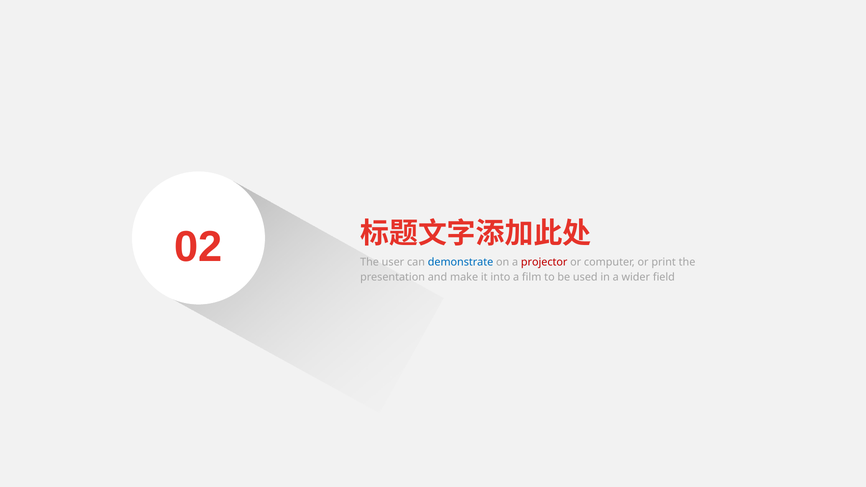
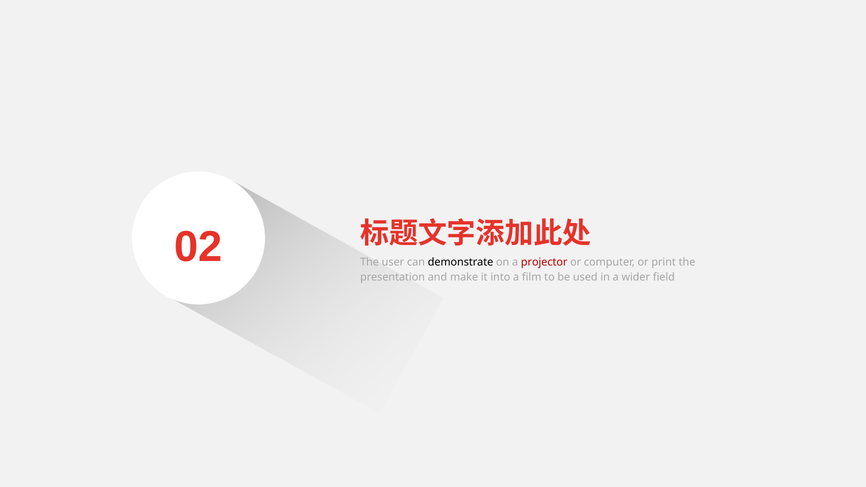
demonstrate colour: blue -> black (461, 262)
